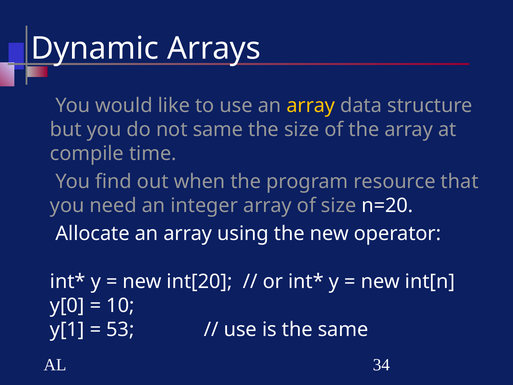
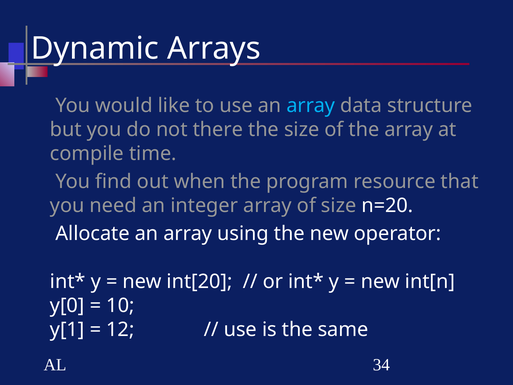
array colour: yellow -> light blue (311, 106)
not same: same -> there (218, 130)
53: 53 -> 12 (120, 329)
